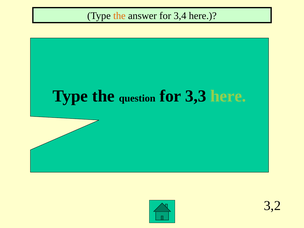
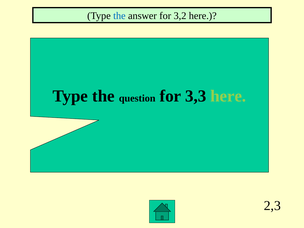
the colour: orange -> blue (119, 16)
3,4: 3,4 -> 3,2 (180, 16)
3,2: 3,2 -> 2,3 (272, 206)
